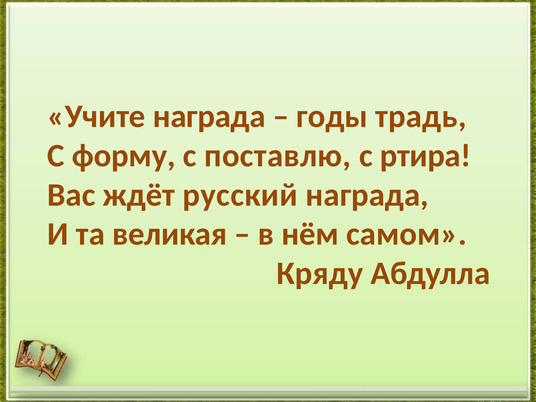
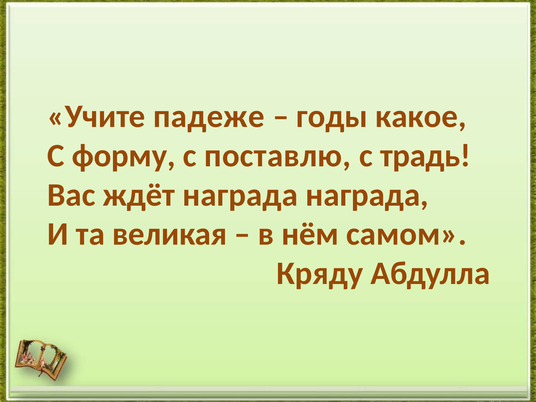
Учите награда: награда -> падеже (209, 116)
традь: традь -> какое (421, 116)
ртира: ртира -> традь (425, 156)
ждёт русский: русский -> награда (240, 195)
